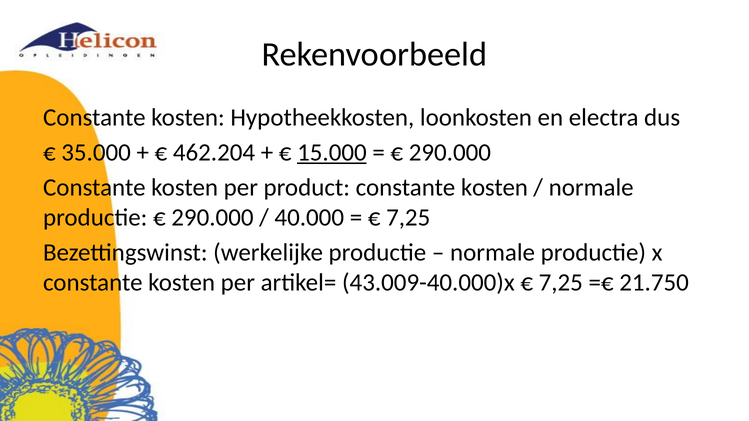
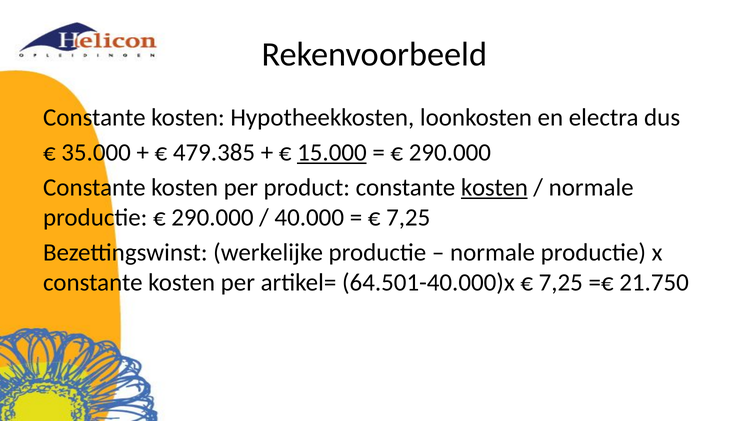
462.204: 462.204 -> 479.385 (214, 153)
kosten underline: none -> present (494, 188)
43.009-40.000)x: 43.009-40.000)x -> 64.501-40.000)x (428, 283)
